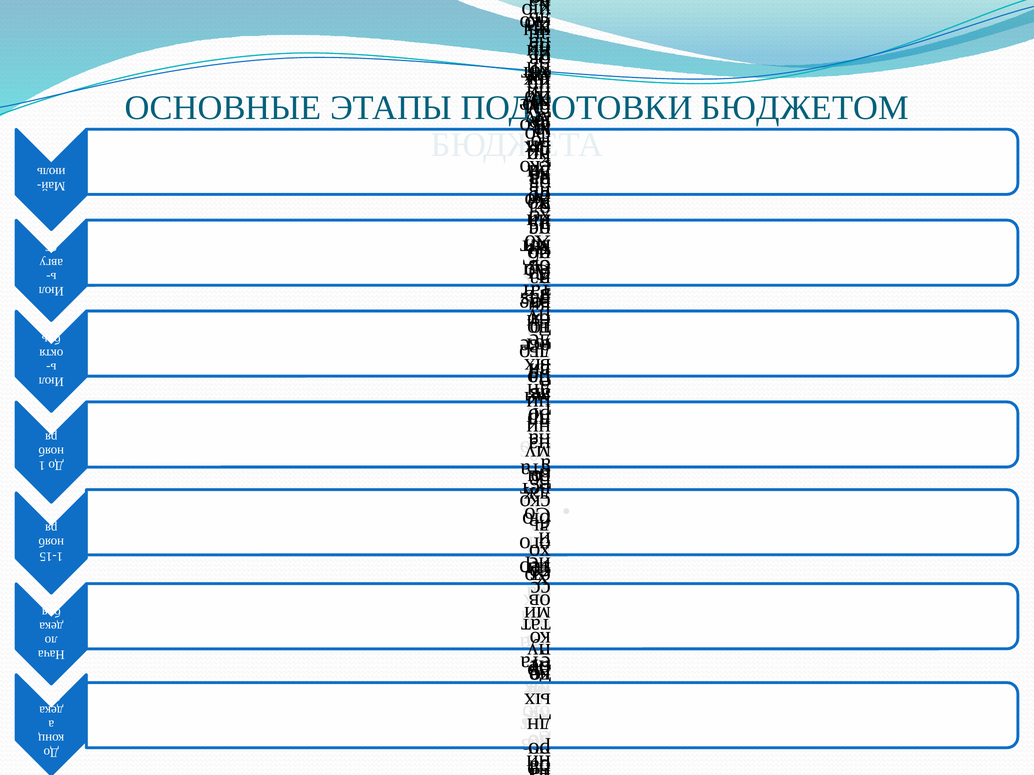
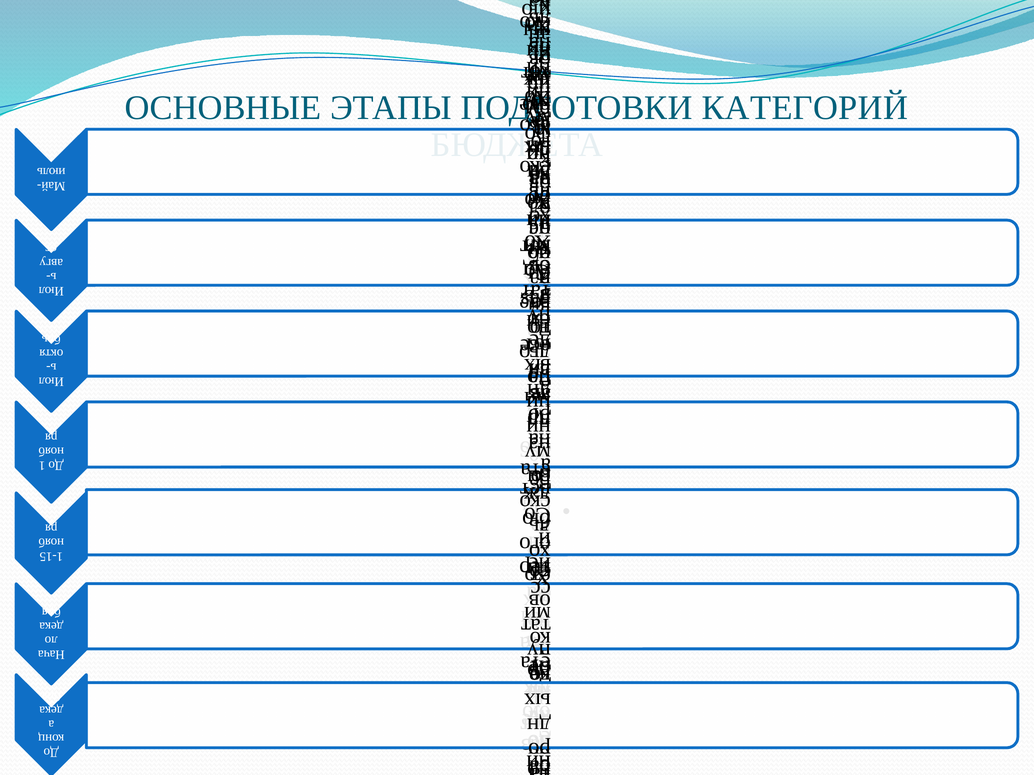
БЮДЖЕТОМ: БЮДЖЕТОМ -> КАТЕГОРИЙ (805, 108)
